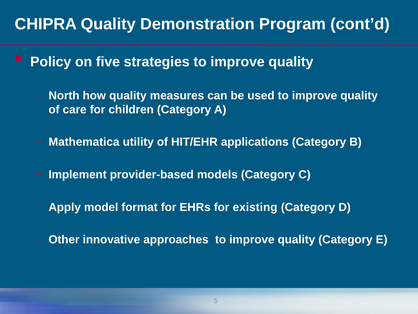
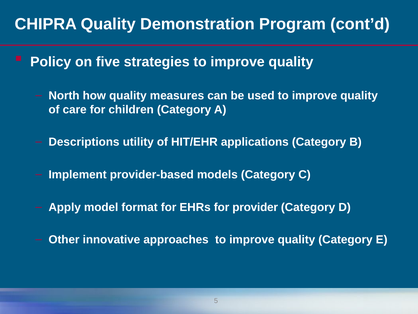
Mathematica: Mathematica -> Descriptions (84, 142)
existing: existing -> provider (255, 207)
